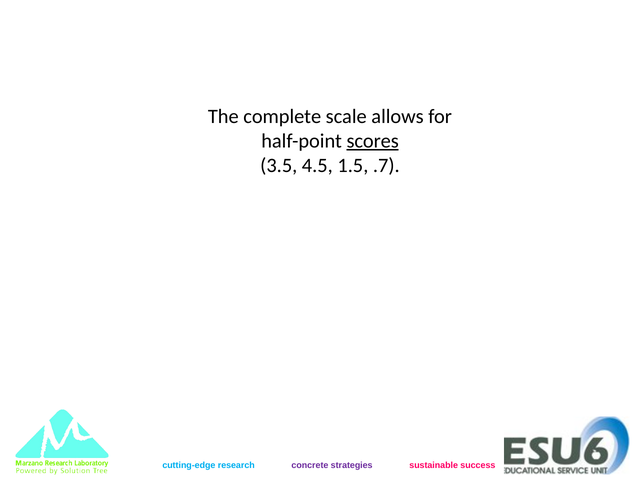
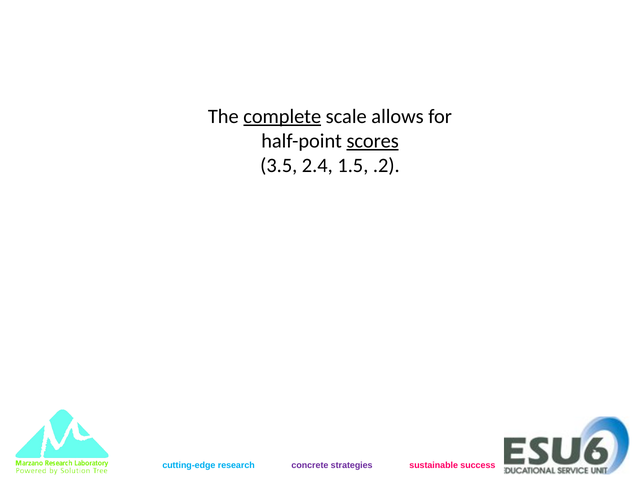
complete underline: none -> present (282, 117)
4.5: 4.5 -> 2.4 (317, 166)
.7: .7 -> .2 (386, 166)
